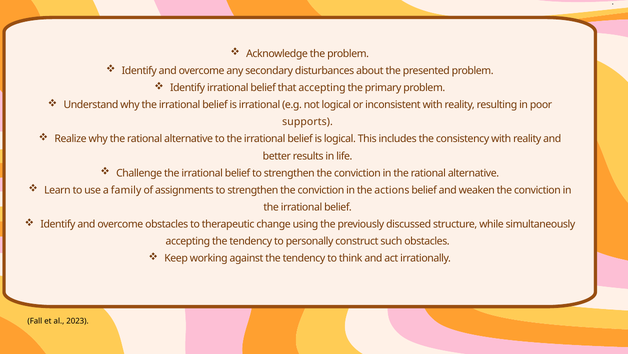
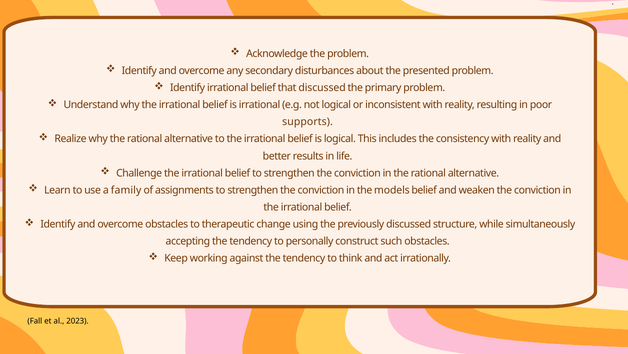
that accepting: accepting -> discussed (322, 88)
actions: actions -> models (392, 190)
